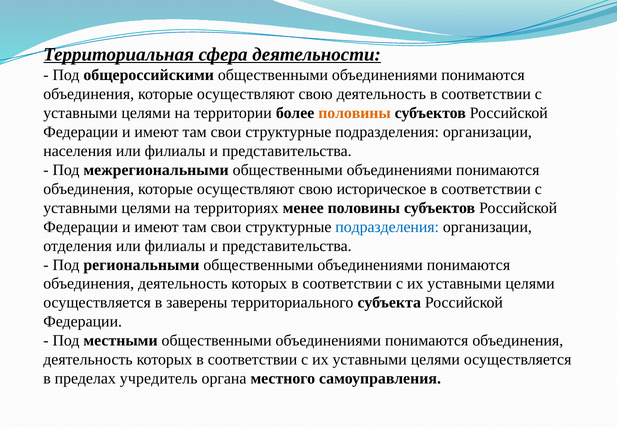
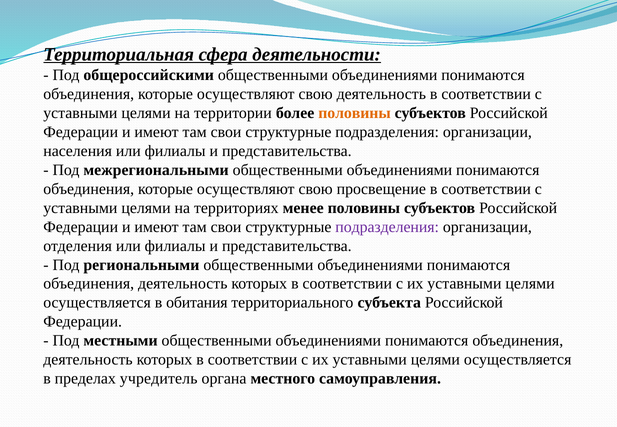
историческое: историческое -> просвещение (381, 189)
подразделения colour: blue -> purple (387, 227)
заверены: заверены -> обитания (197, 303)
